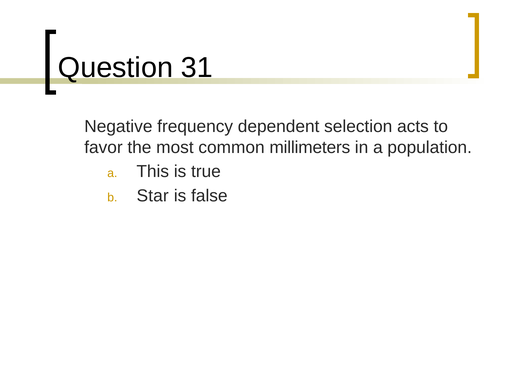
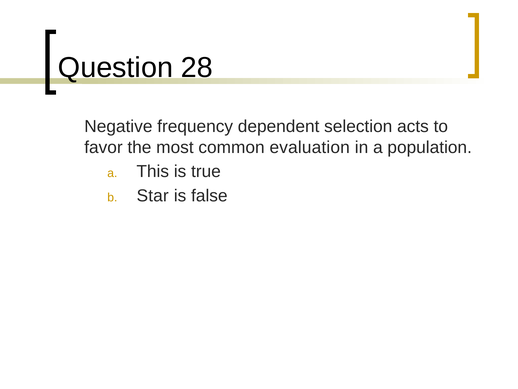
31: 31 -> 28 (197, 68)
millimeters: millimeters -> evaluation (310, 147)
